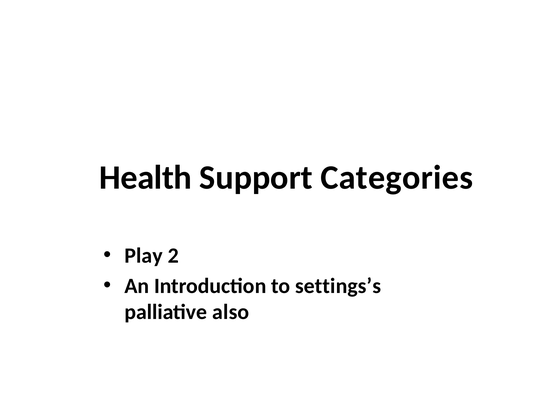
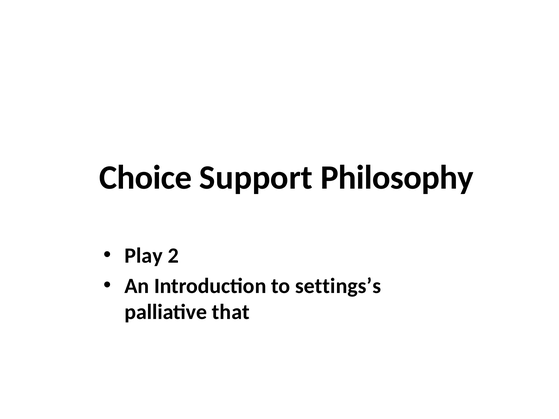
Health: Health -> Choice (146, 178)
Categories: Categories -> Philosophy (397, 178)
also: also -> that (231, 312)
